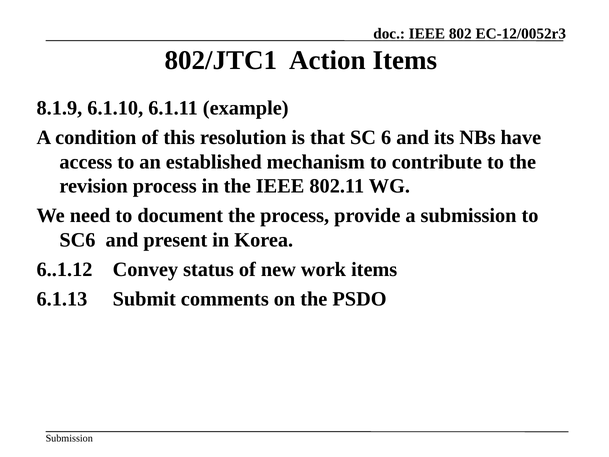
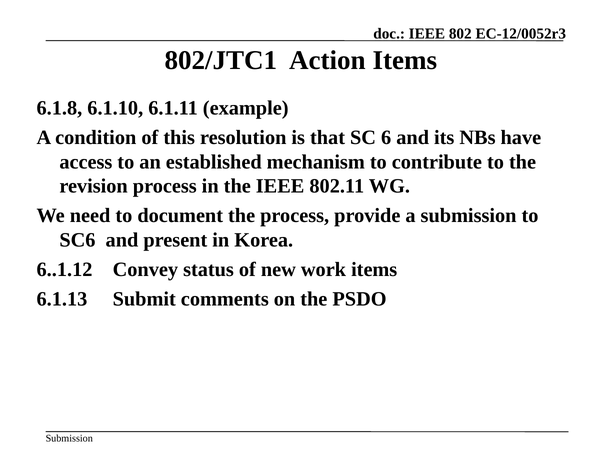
8.1.9: 8.1.9 -> 6.1.8 (59, 108)
